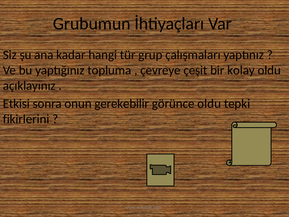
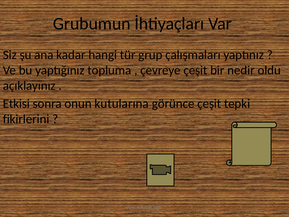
kolay: kolay -> nedir (241, 70)
gerekebilir: gerekebilir -> kutularına (122, 104)
görünce oldu: oldu -> çeşit (209, 104)
